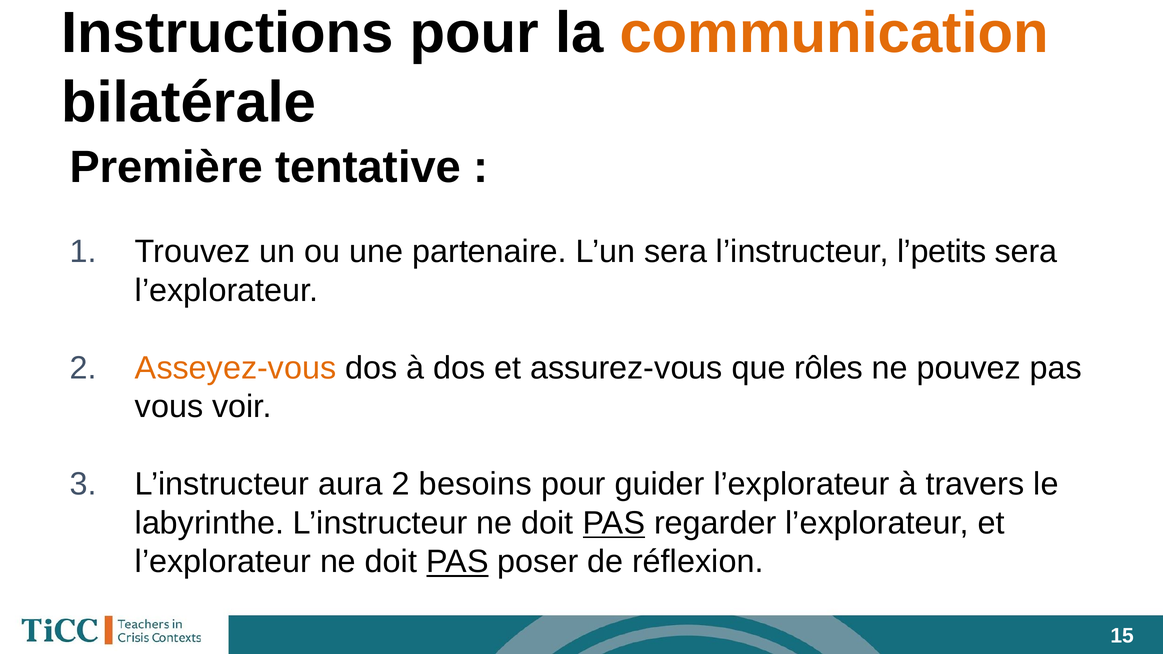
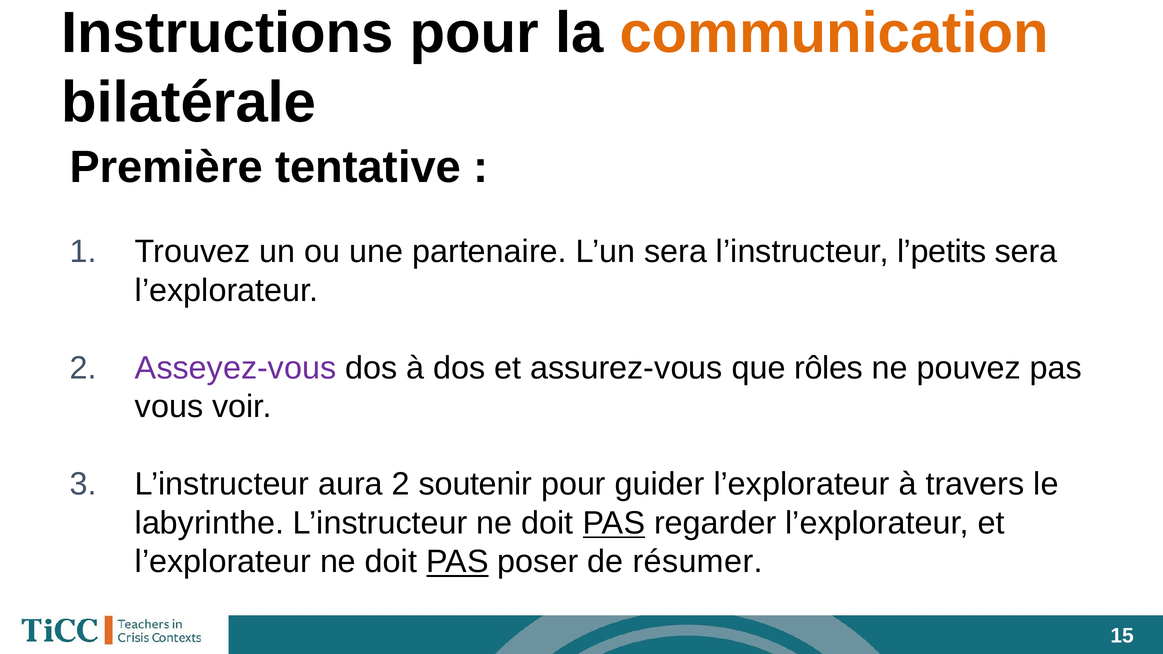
Asseyez-vous colour: orange -> purple (236, 368)
besoins: besoins -> soutenir (476, 484)
réflexion: réflexion -> résumer (698, 562)
